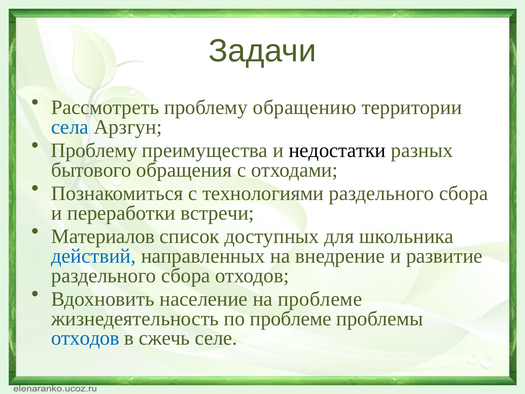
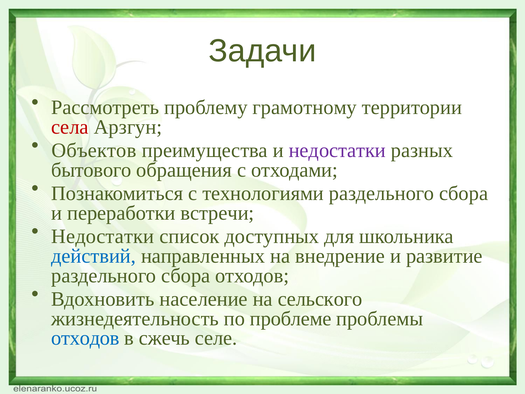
обращению: обращению -> грамотному (305, 107)
села colour: blue -> red (70, 127)
Проблему: Проблему -> Объектов (94, 150)
недостатки colour: black -> purple (337, 150)
Материалов: Материалов -> Недостатки (103, 236)
на проблеме: проблеме -> сельского (320, 299)
